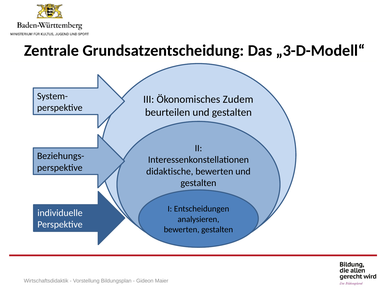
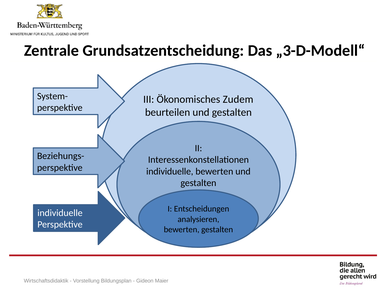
didaktische: didaktische -> individuelle (170, 171)
